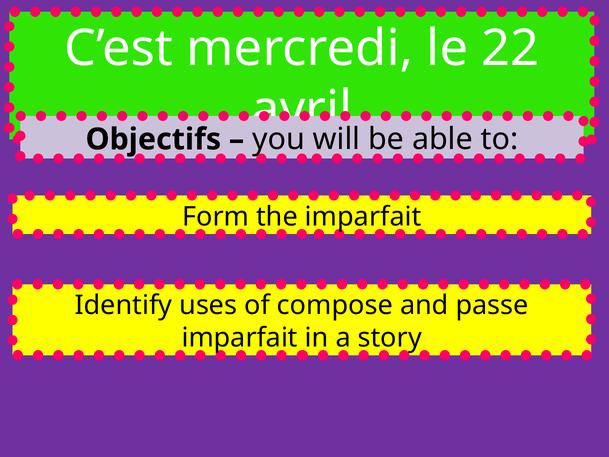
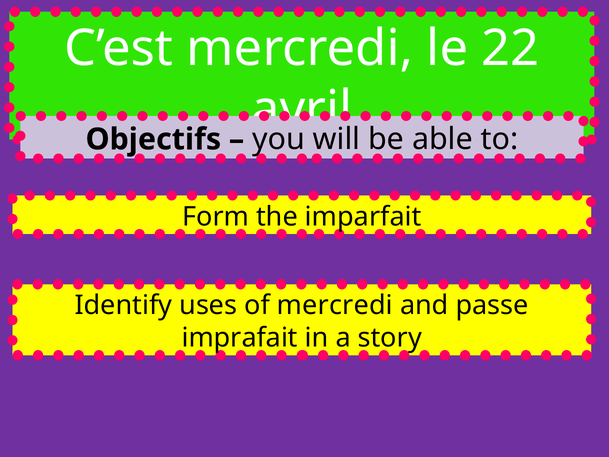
of compose: compose -> mercredi (335, 305)
imparfait: imparfait -> imprafait (240, 338)
